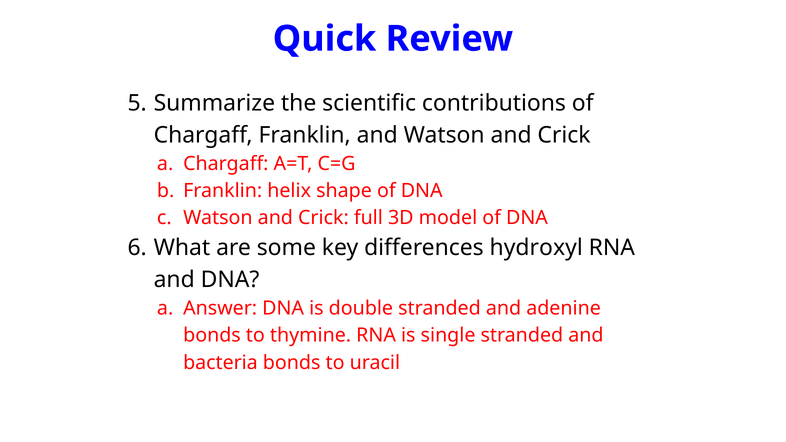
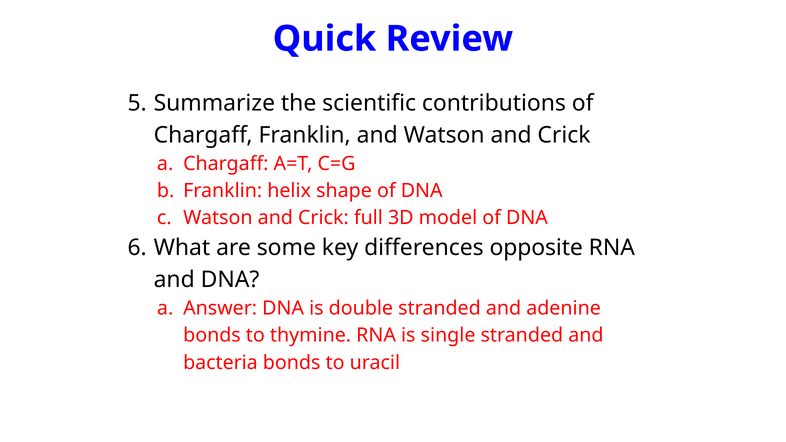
hydroxyl: hydroxyl -> opposite (536, 248)
